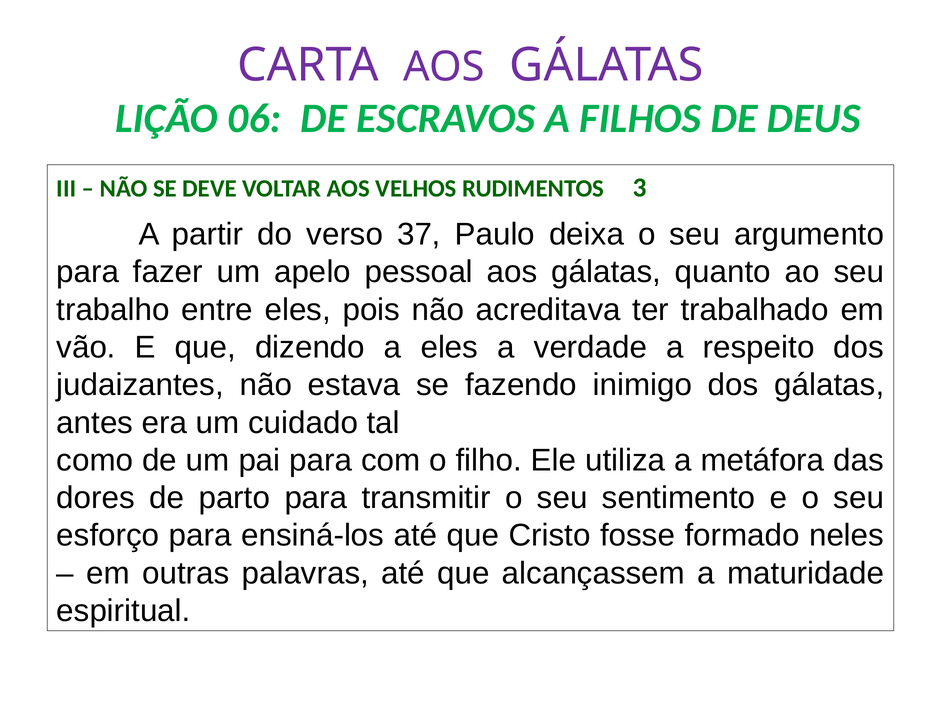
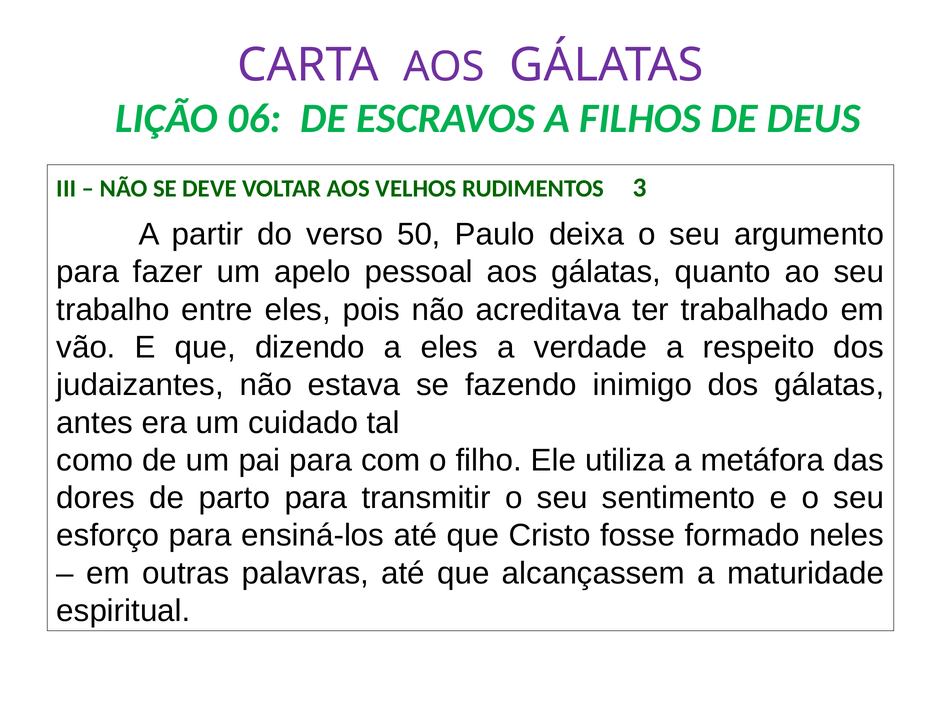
37: 37 -> 50 (419, 234)
